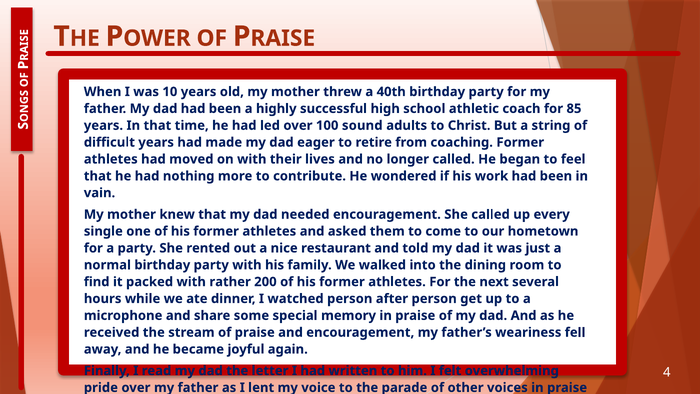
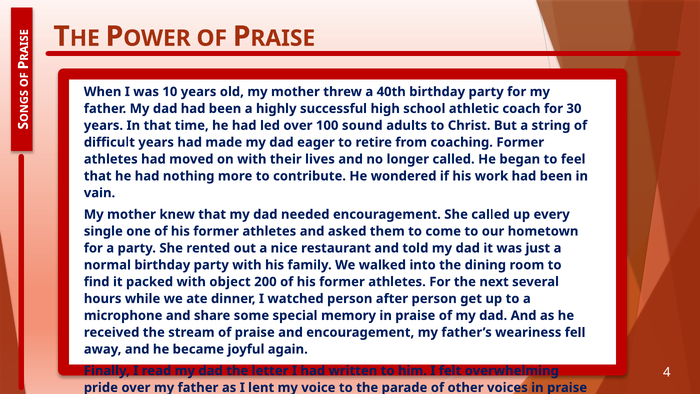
85: 85 -> 30 (574, 109)
rather: rather -> object (230, 282)
